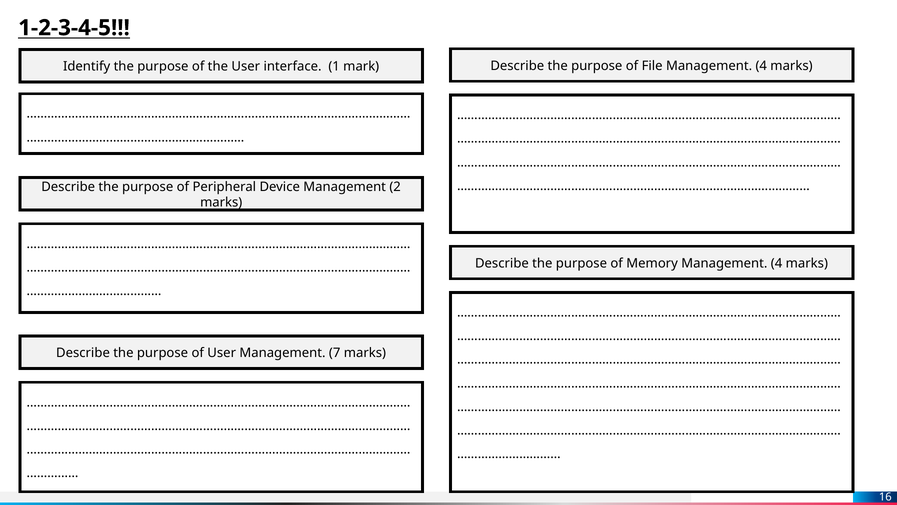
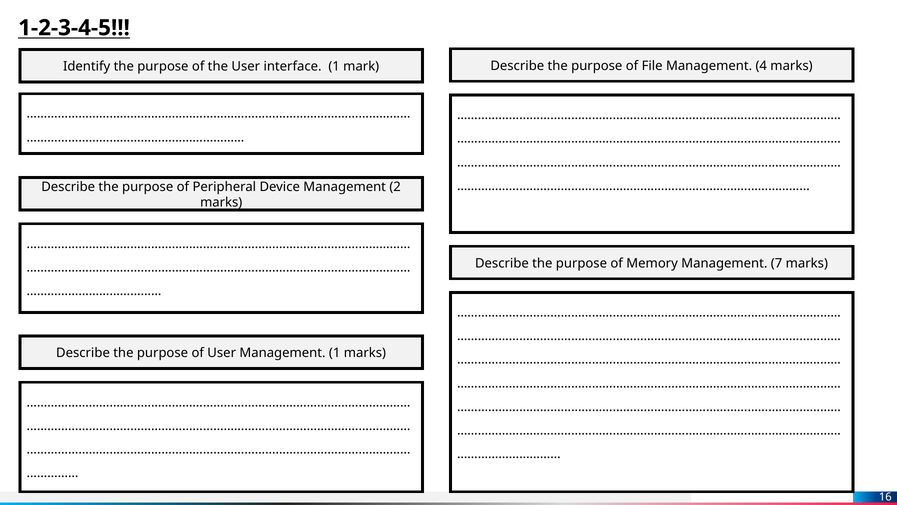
Memory Management 4: 4 -> 7 (777, 263)
Management 7: 7 -> 1 (335, 353)
